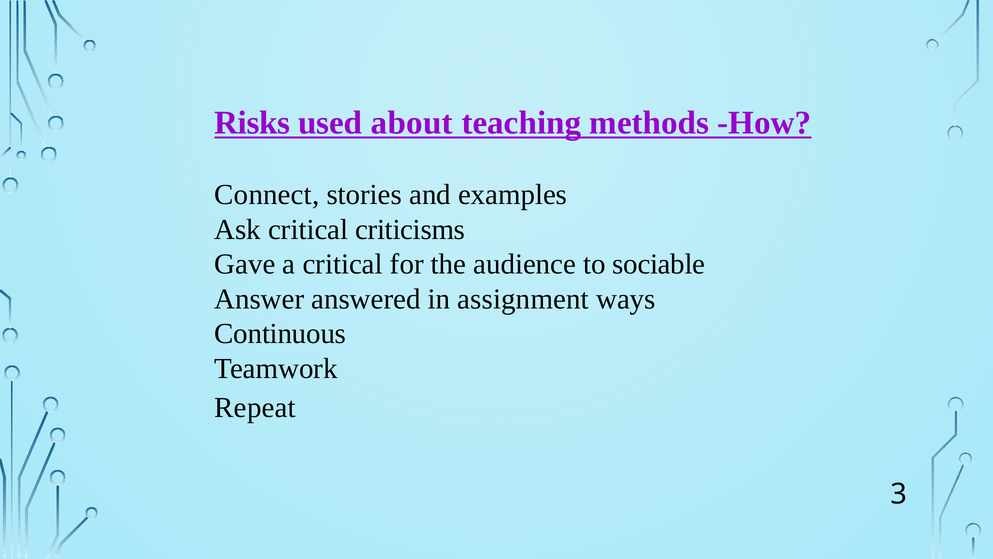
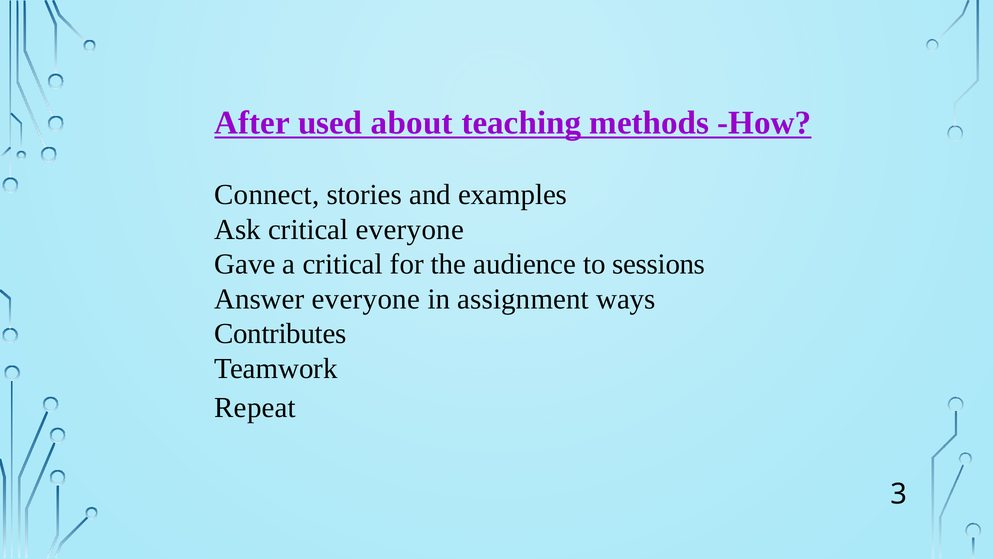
Risks: Risks -> After (252, 123)
critical criticisms: criticisms -> everyone (410, 229)
sociable: sociable -> sessions (659, 264)
Answer answered: answered -> everyone (366, 299)
Continuous: Continuous -> Contributes (280, 334)
